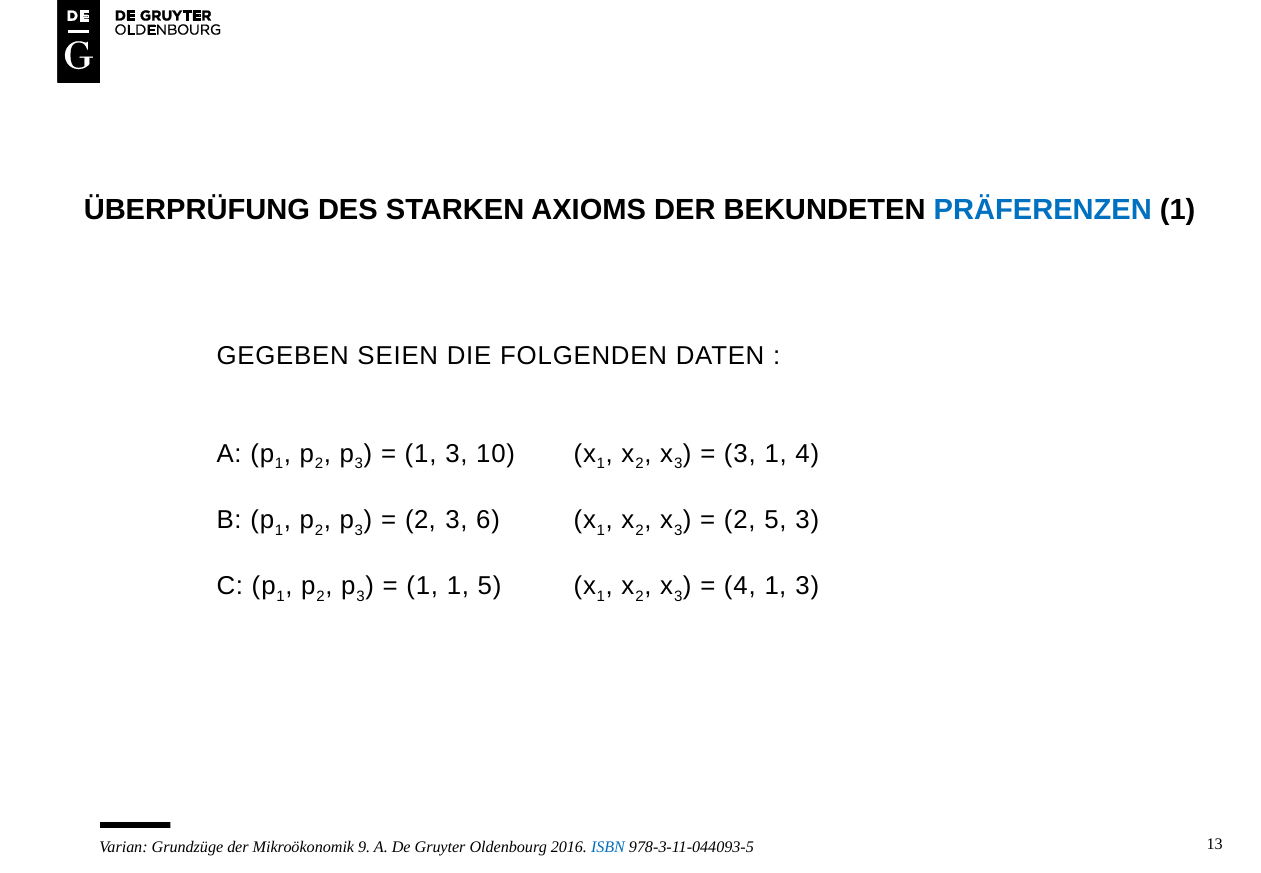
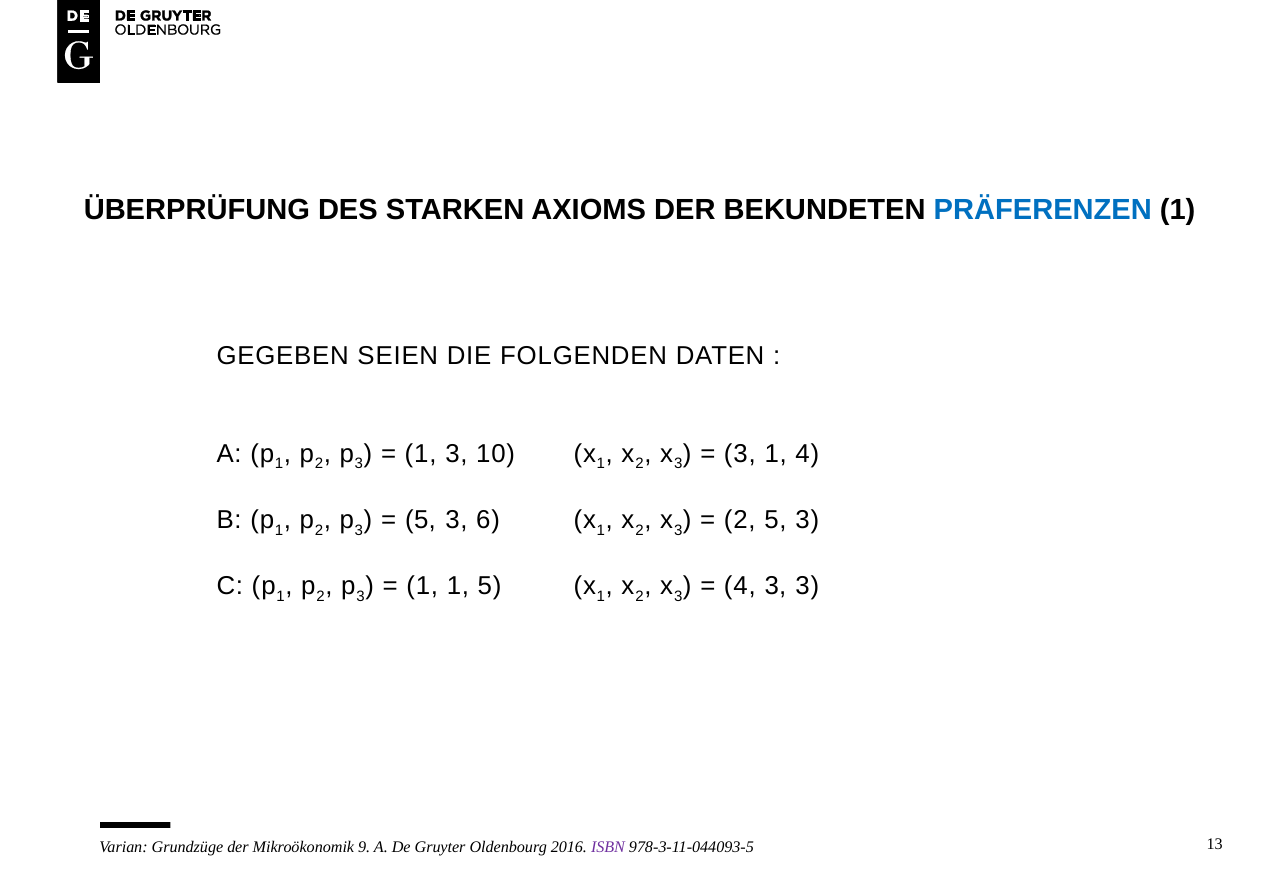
2: 2 -> 5 (420, 520)
4 1: 1 -> 3 (776, 586)
ISBN colour: blue -> purple (608, 847)
